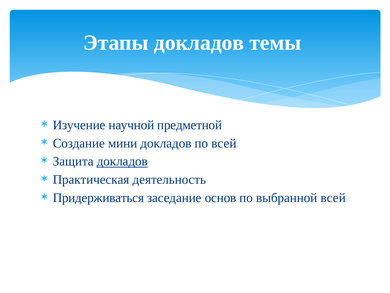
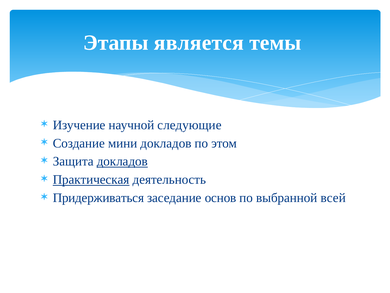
Этапы докладов: докладов -> является (199, 43)
предметной: предметной -> следующие (190, 125)
по всей: всей -> этом (224, 143)
Практическая underline: none -> present (91, 179)
